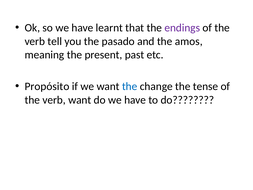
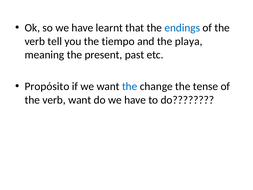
endings colour: purple -> blue (182, 28)
pasado: pasado -> tiempo (118, 41)
amos: amos -> playa (189, 41)
